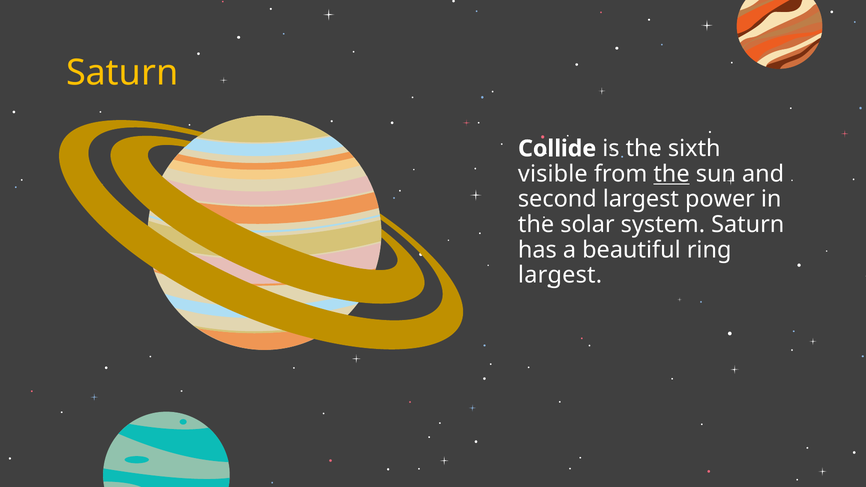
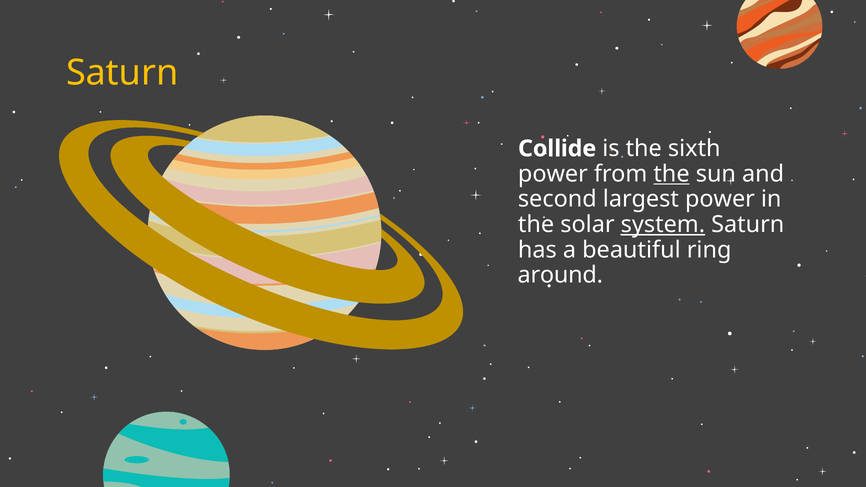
visible: visible -> power (553, 174)
system underline: none -> present (663, 225)
largest: largest -> around (560, 275)
